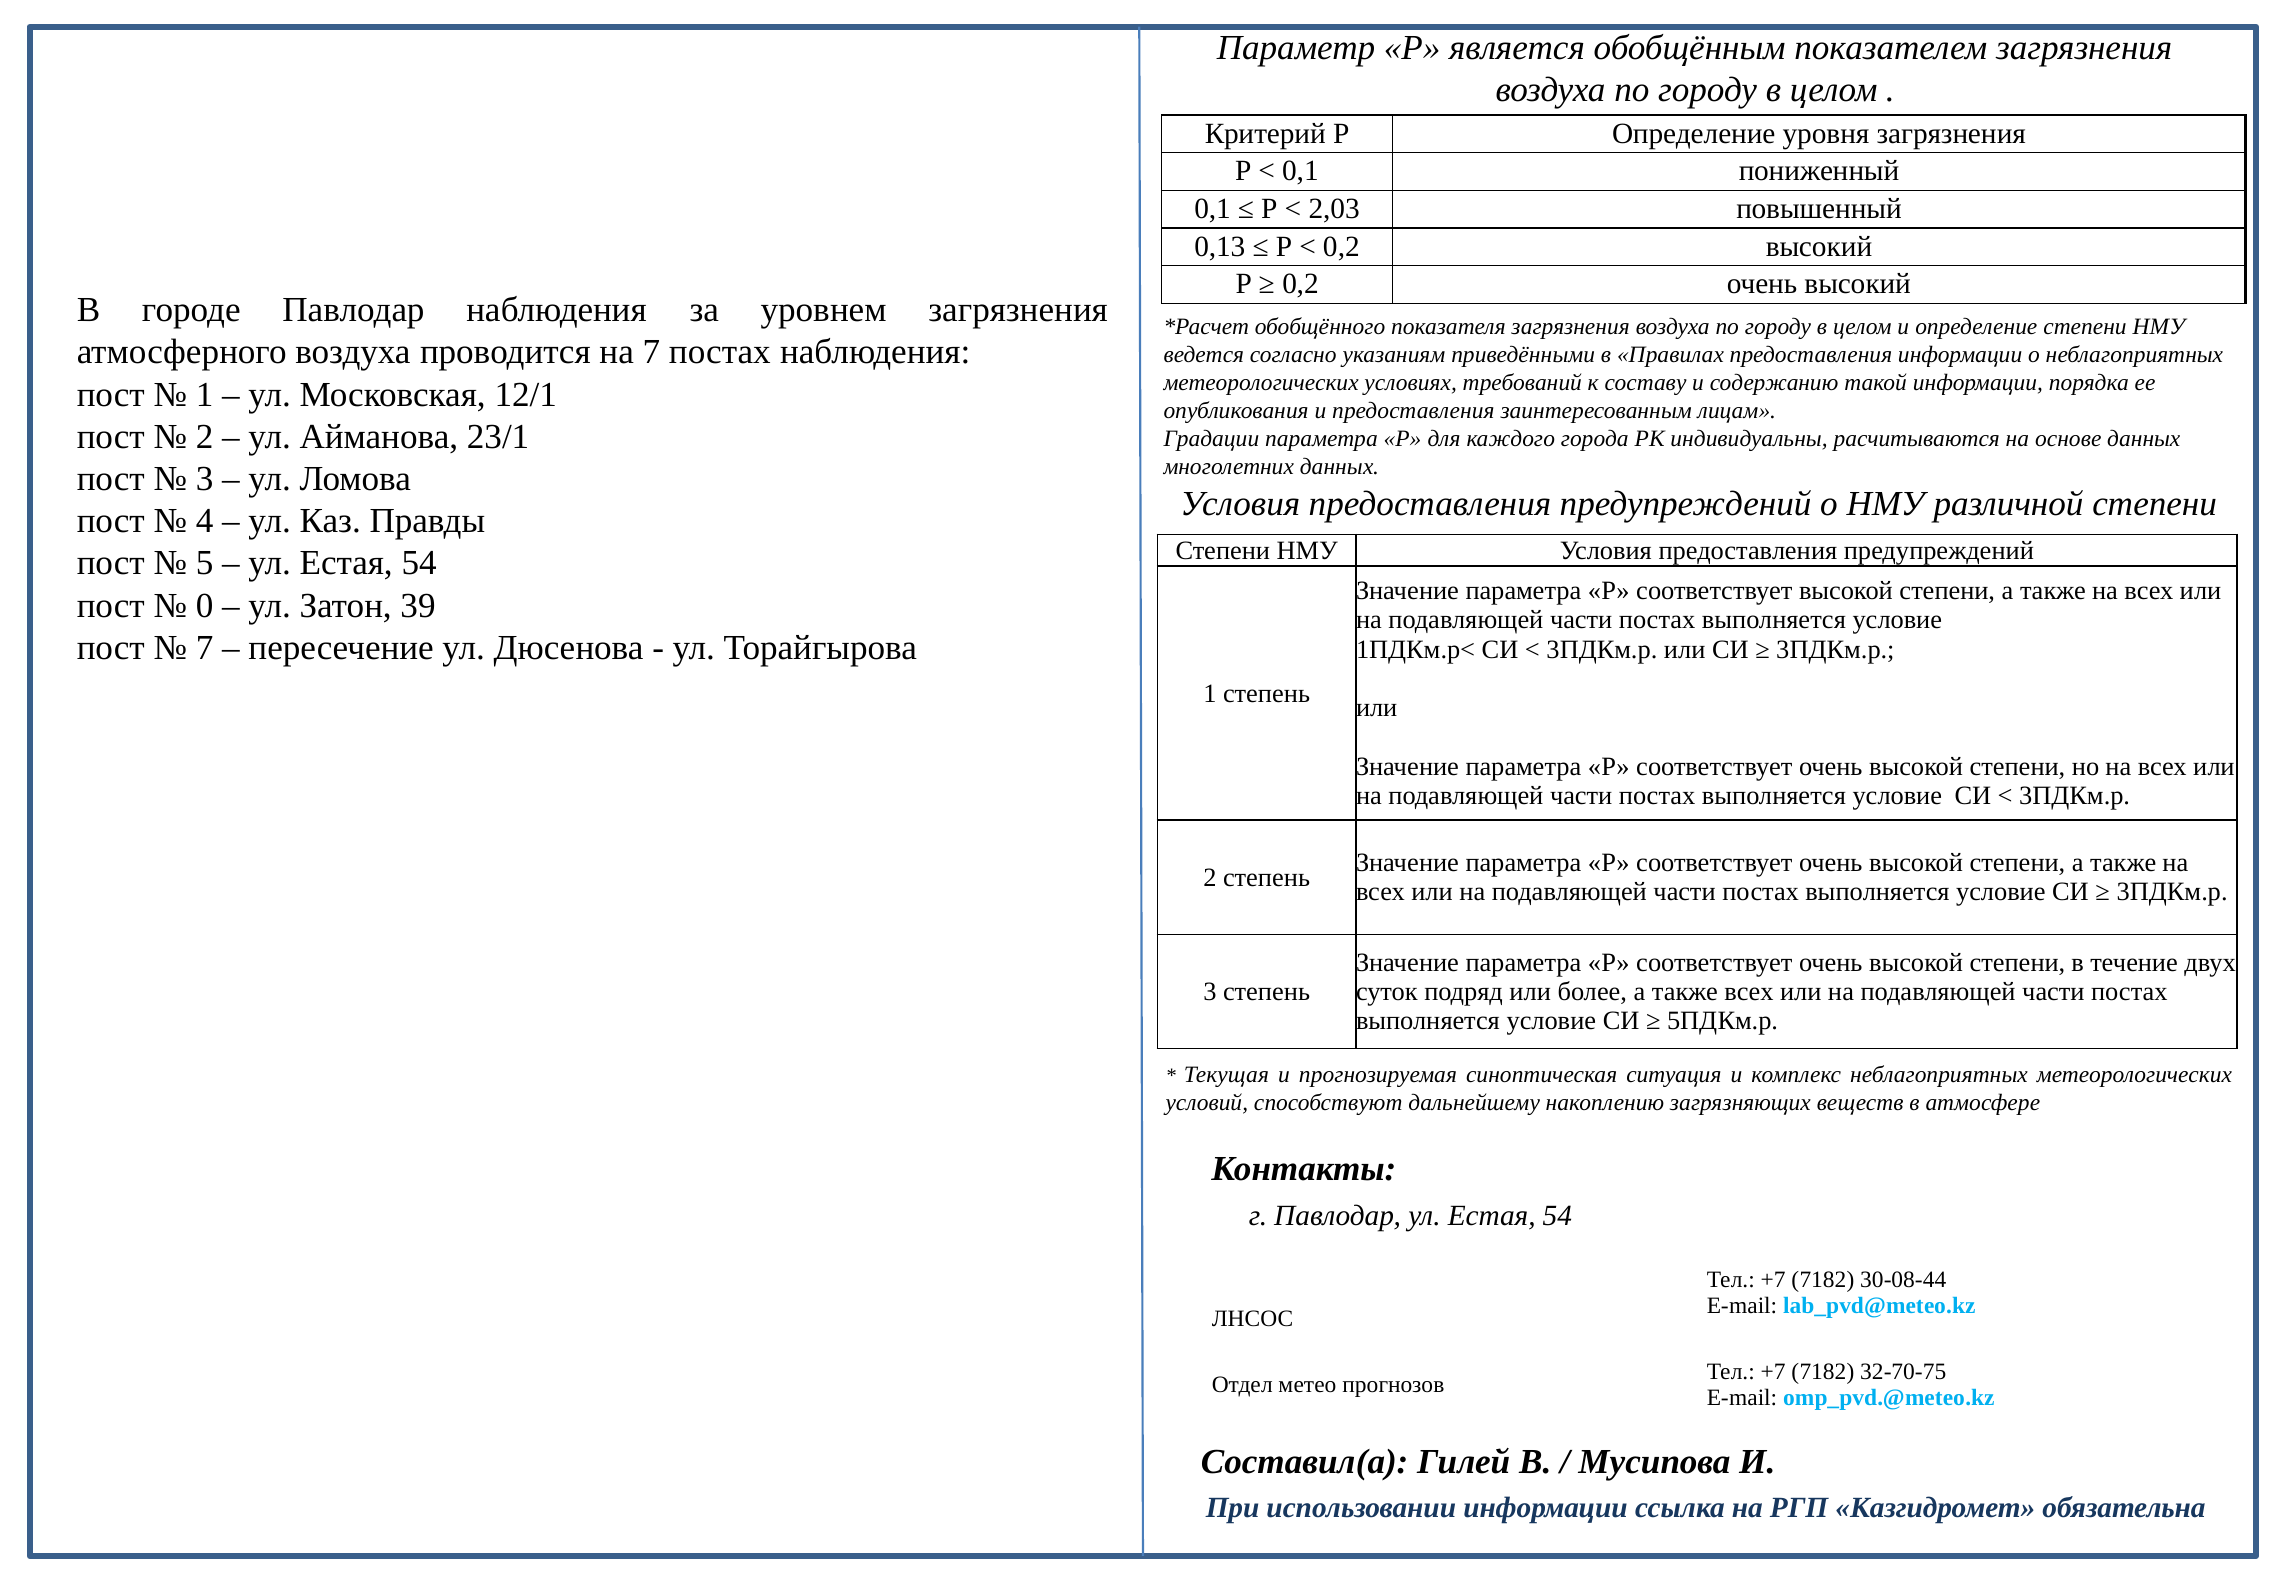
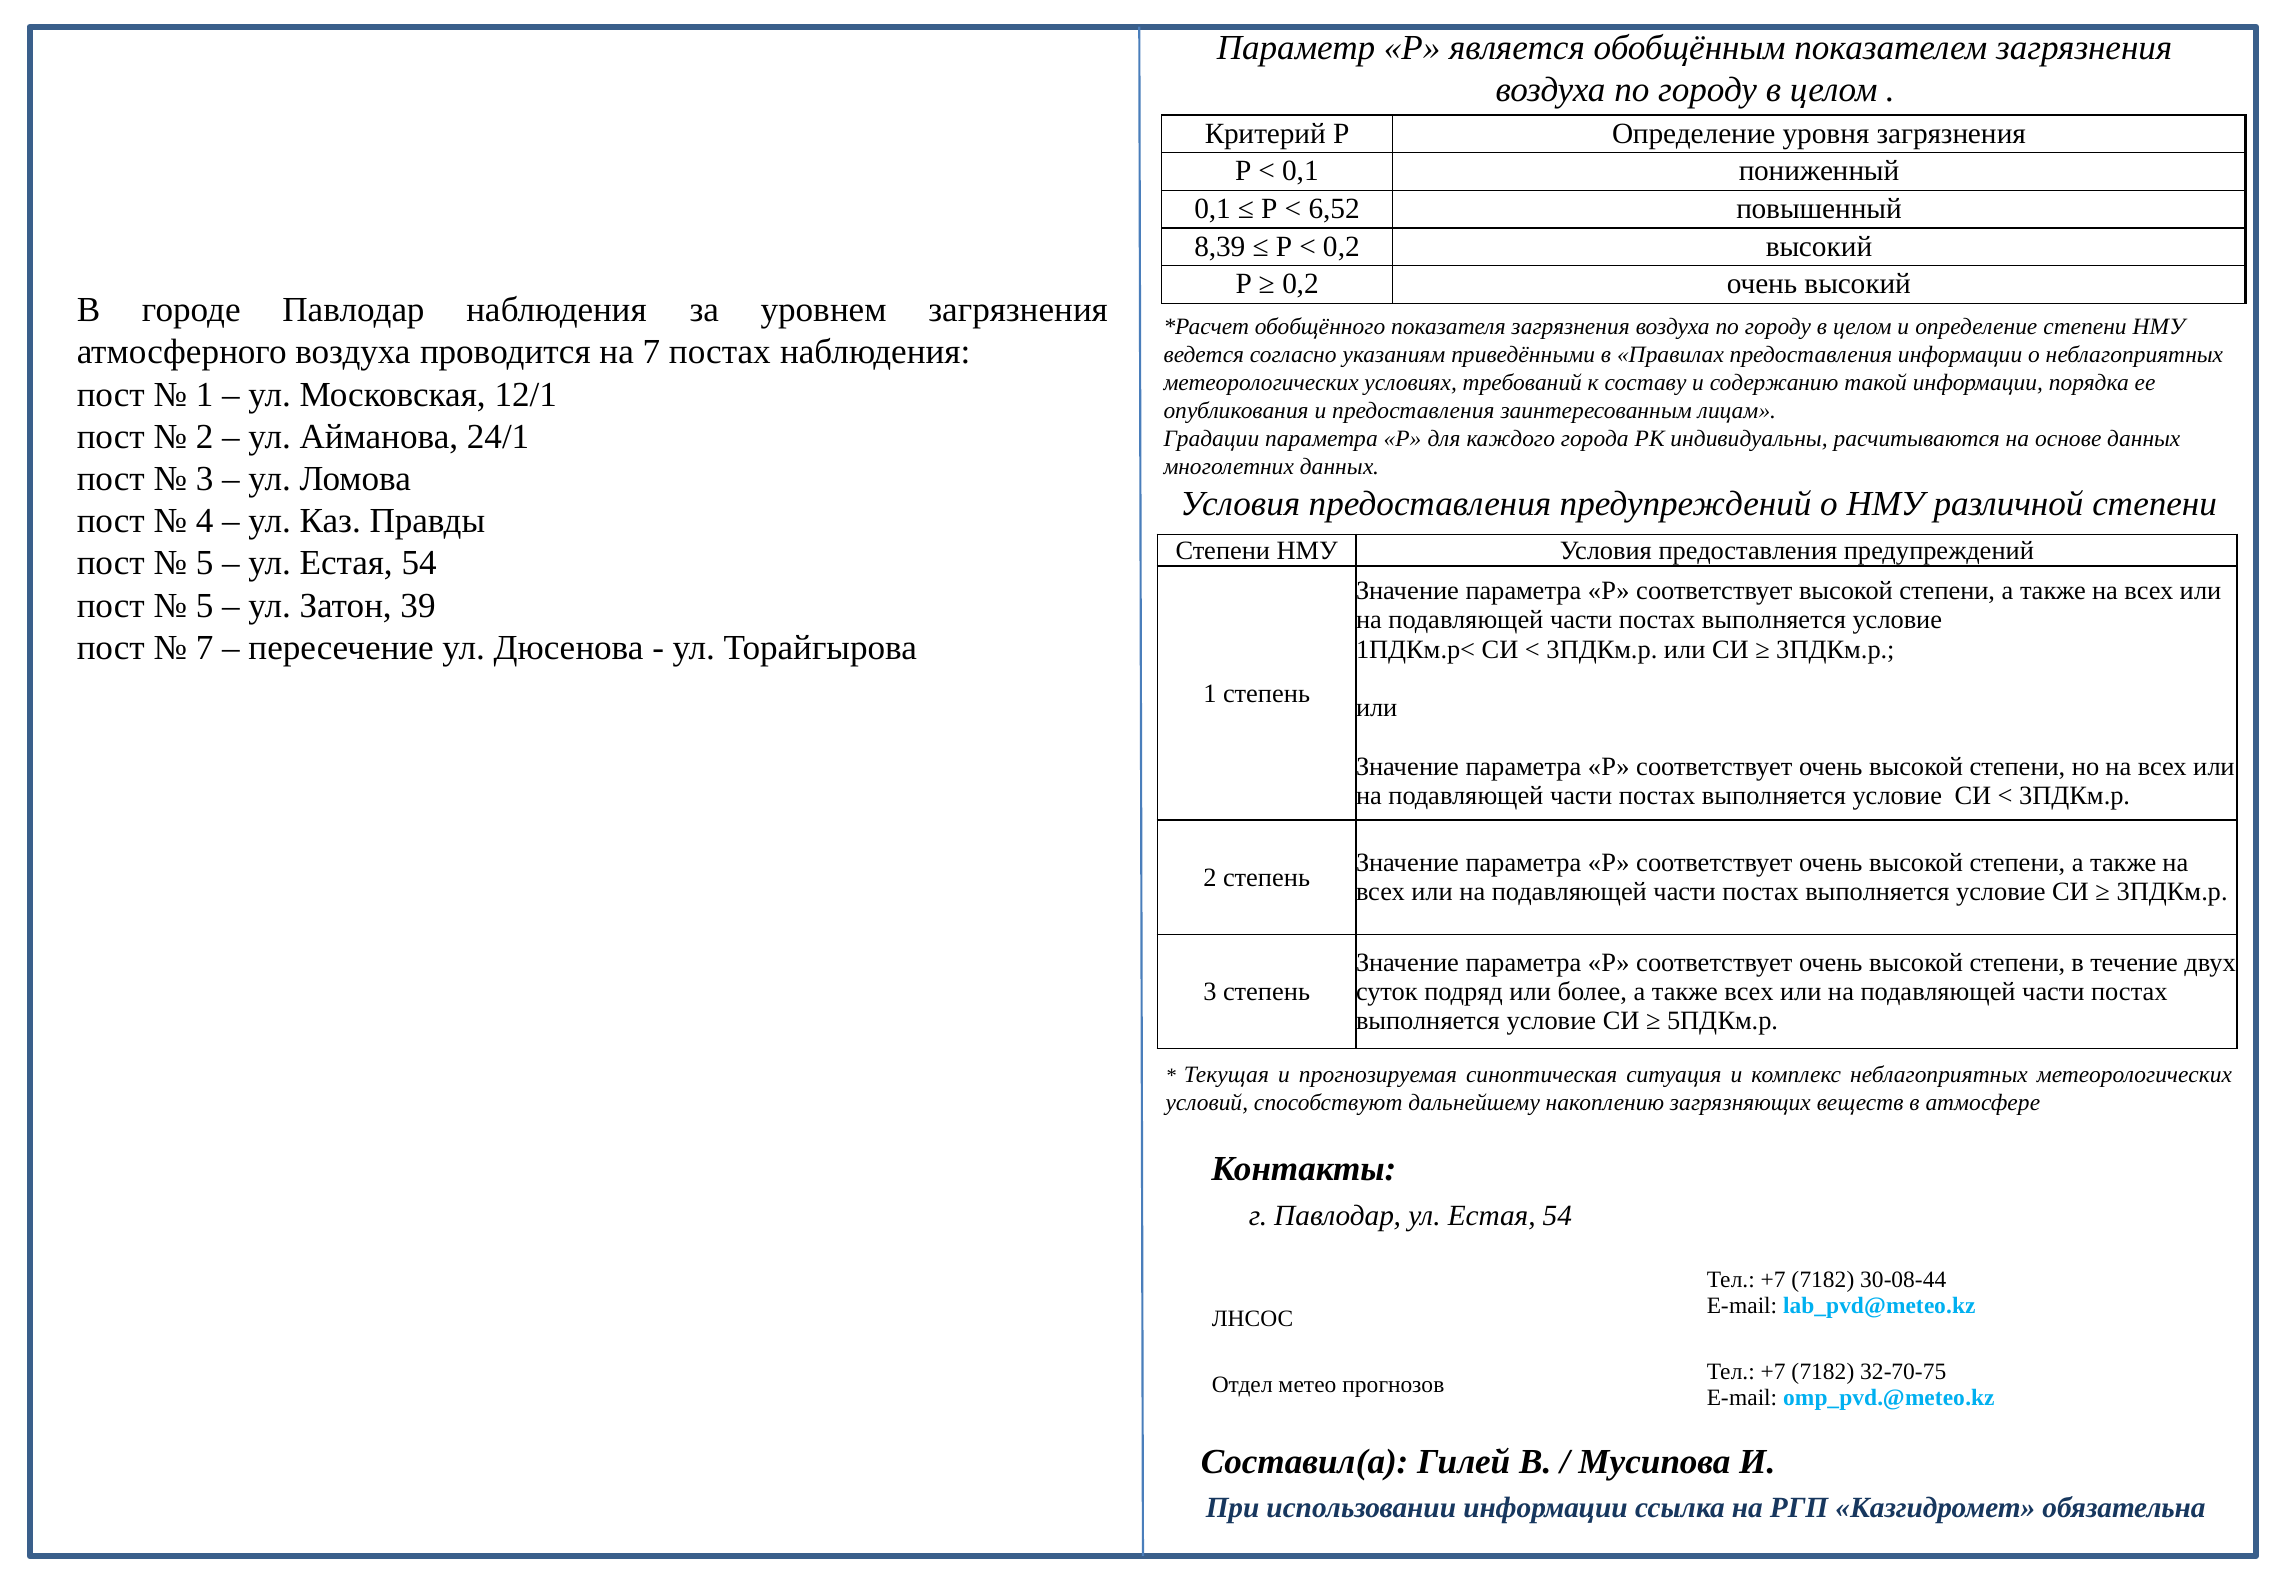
2,03: 2,03 -> 6,52 (1334, 209)
0,13: 0,13 -> 8,39 (1220, 247)
23/1: 23/1 -> 24/1 (498, 437)
0: 0 -> 5 (205, 605)
